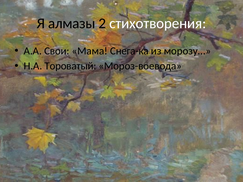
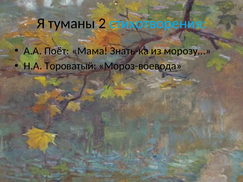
алмазы: алмазы -> туманы (72, 24)
стихотворения colour: white -> light blue (158, 24)
Свои: Свои -> Поёт (57, 51)
Снега-ка: Снега-ка -> Знать-ка (129, 51)
